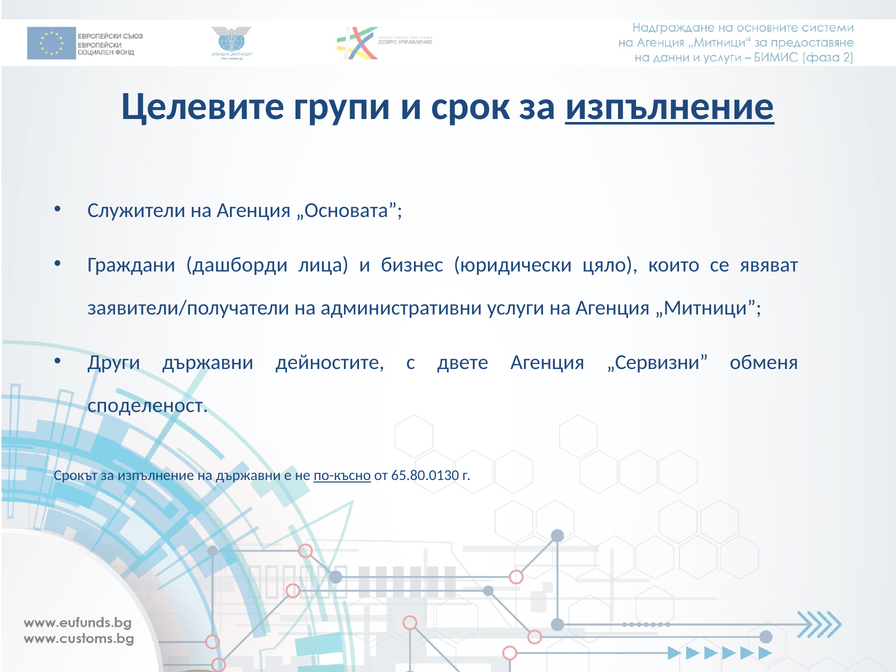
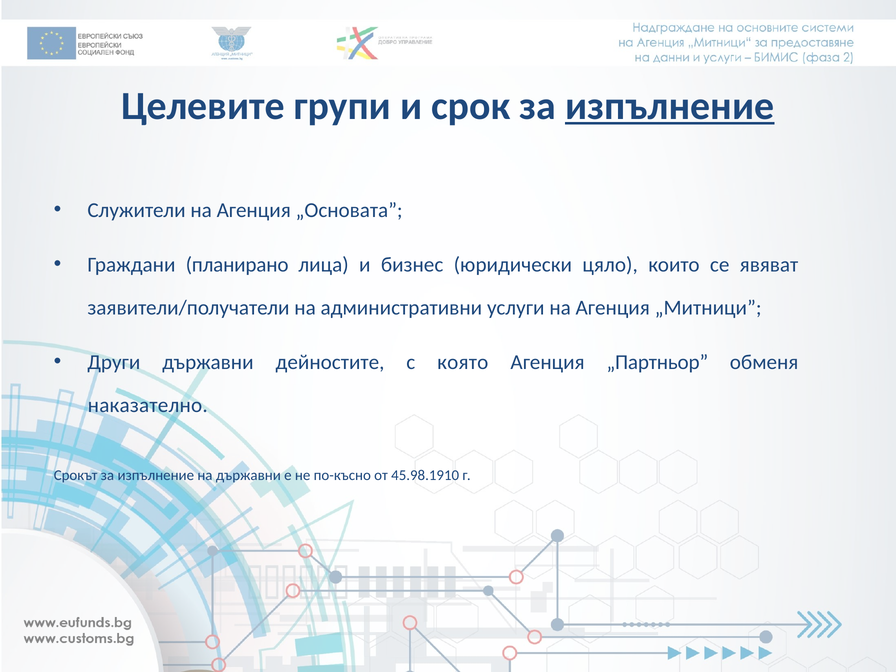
дашборди: дашборди -> планирано (237, 265)
двете: двете -> която (463, 362)
„Сервизни: „Сервизни -> „Партньор (657, 362)
споделеност: споделеност -> наказателно (148, 405)
по-късно underline: present -> none (342, 476)
65.80.0130: 65.80.0130 -> 45.98.1910 (425, 476)
